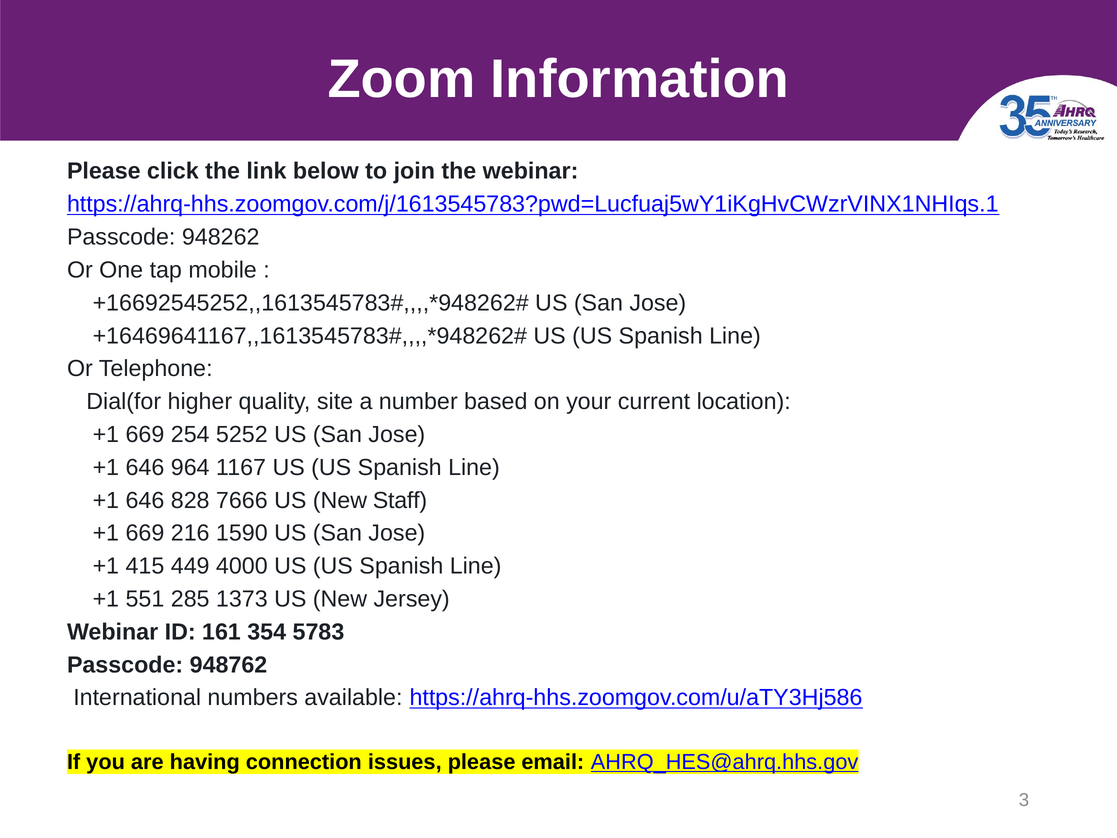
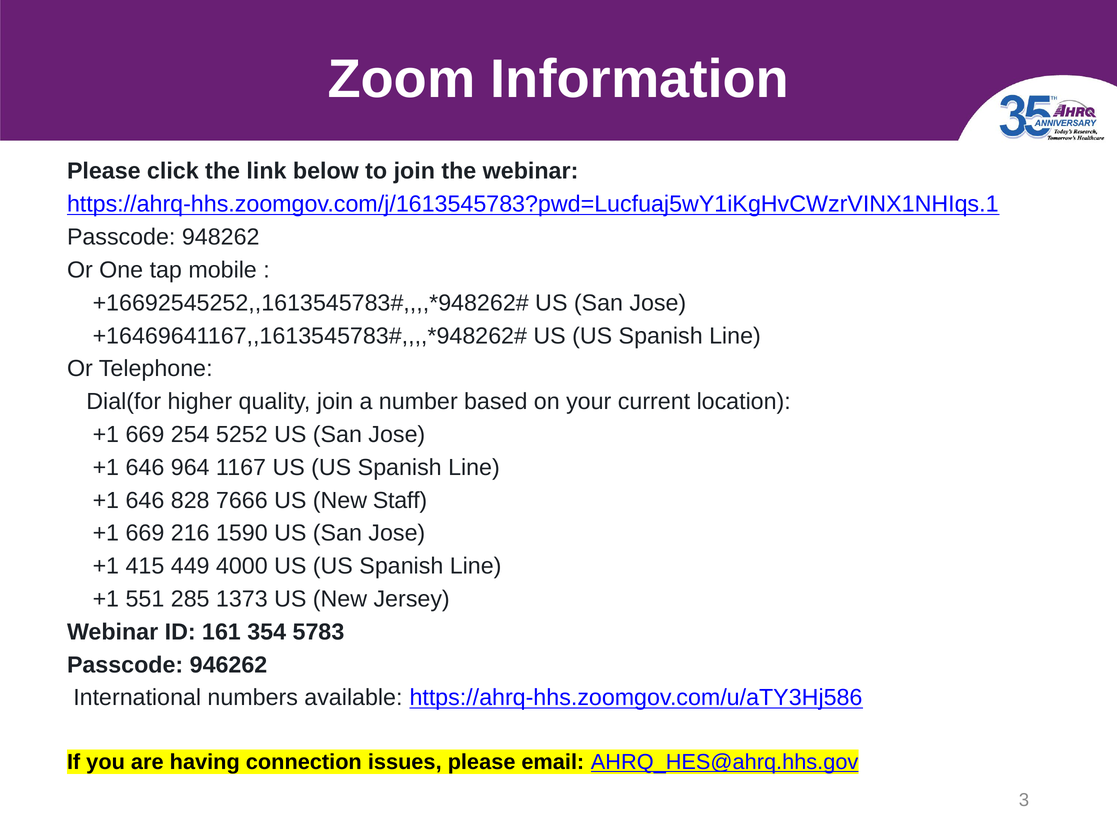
quality site: site -> join (335, 402)
948762: 948762 -> 946262 (228, 665)
